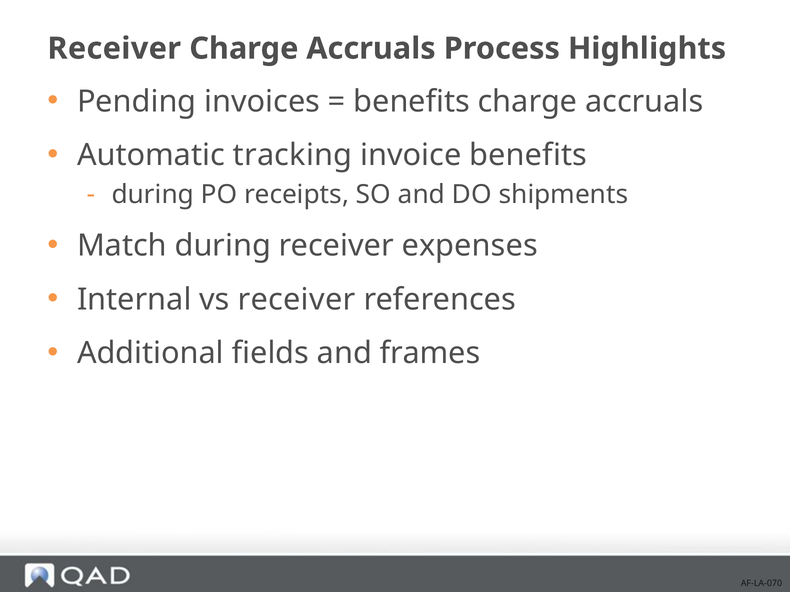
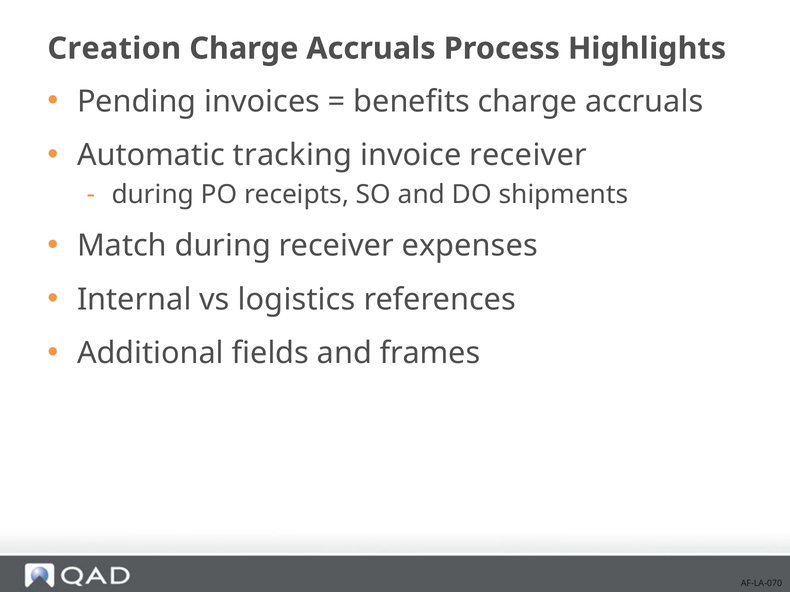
Receiver: Receiver -> Creation (114, 49)
invoice benefits: benefits -> receiver (528, 155)
vs receiver: receiver -> logistics (297, 300)
